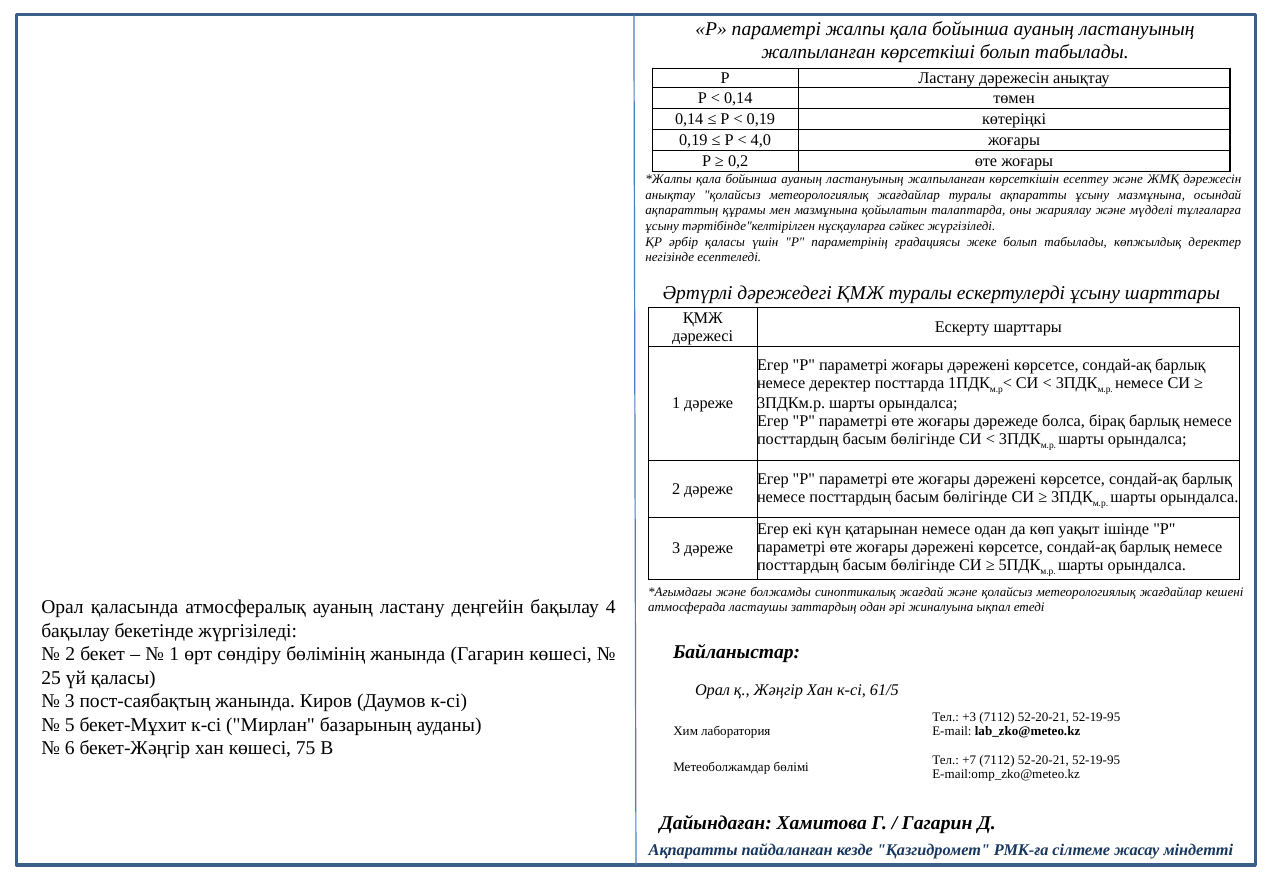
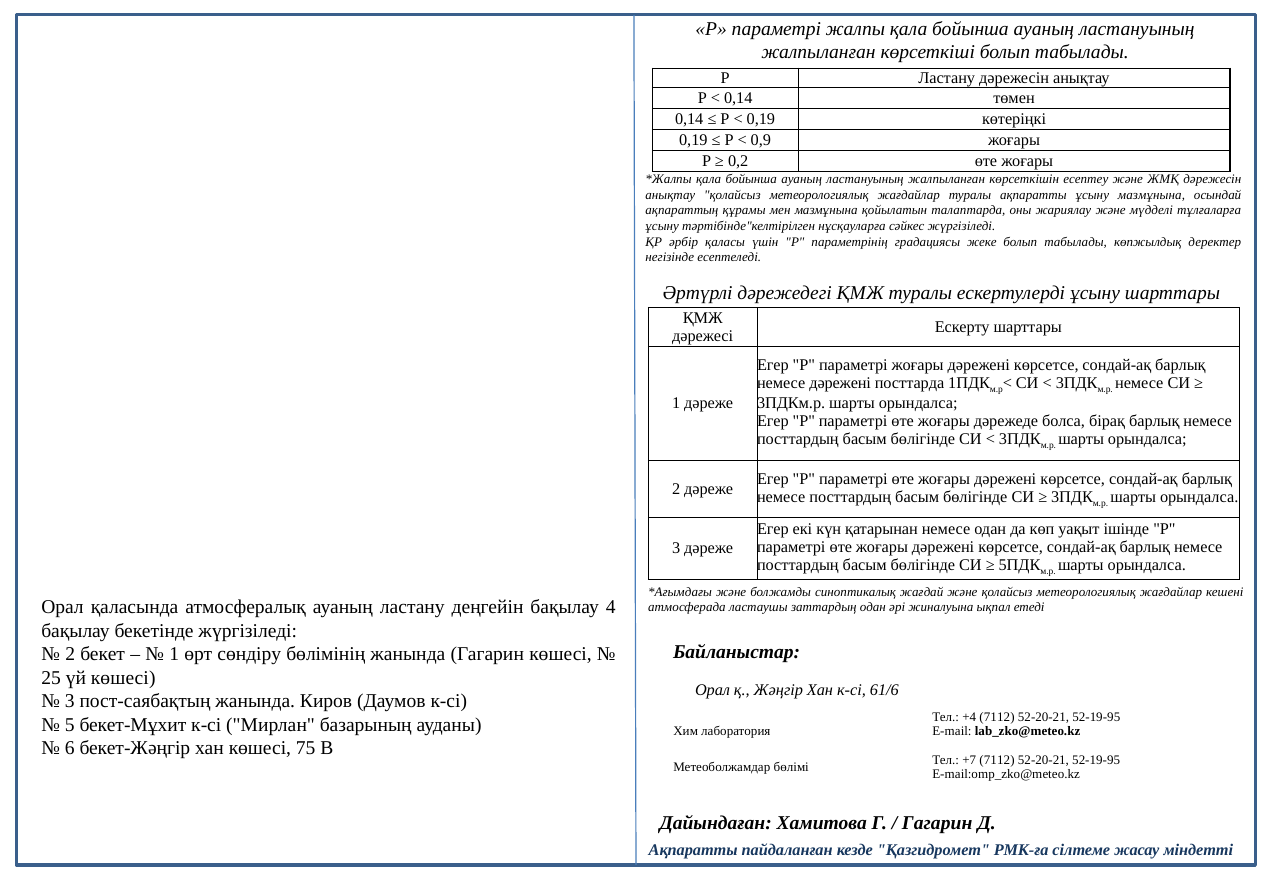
4,0: 4,0 -> 0,9 (761, 140)
немесе деректер: деректер -> дәрежені (840, 383)
үй қаласы: қаласы -> көшесі (123, 678)
61/5: 61/5 -> 61/6 (884, 691)
+3: +3 -> +4 (969, 718)
